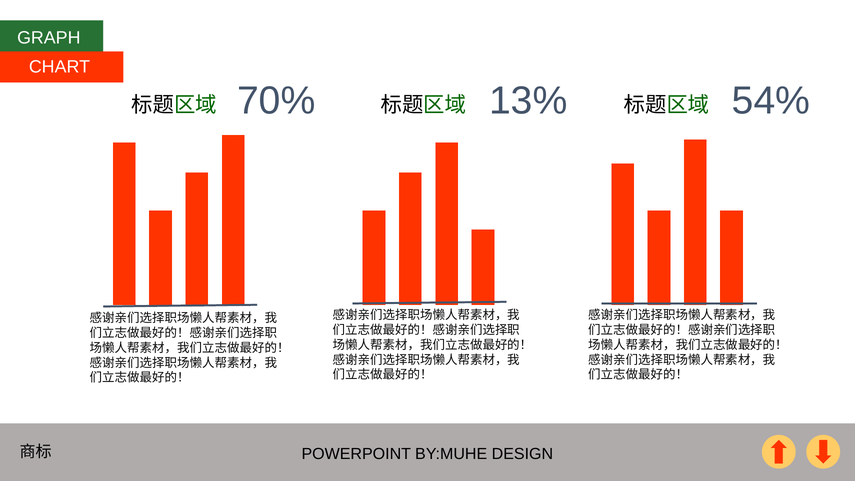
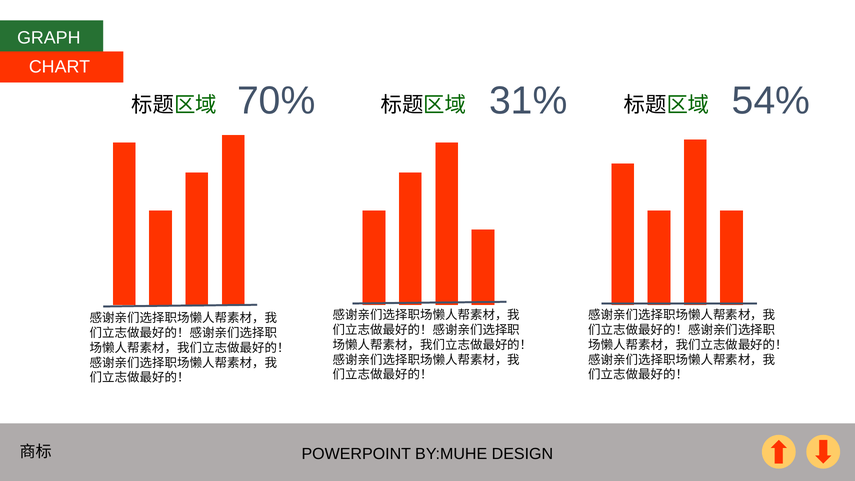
13%: 13% -> 31% (528, 101)
